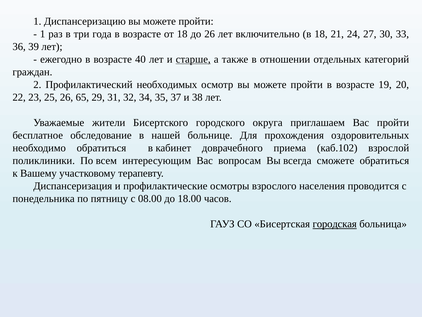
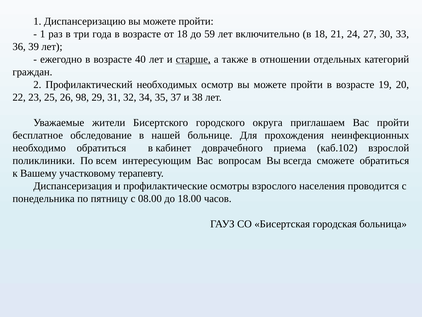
до 26: 26 -> 59 (210, 34)
65: 65 -> 98 (82, 97)
оздоровительных: оздоровительных -> неинфекционных (370, 135)
городская underline: present -> none (335, 224)
